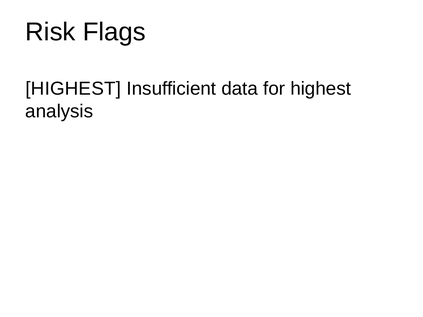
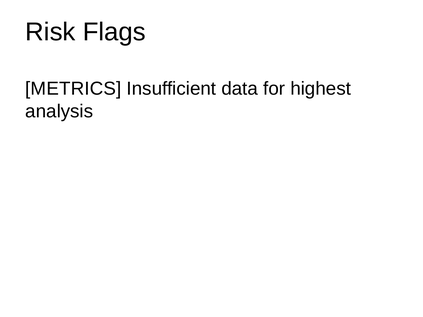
HIGHEST: HIGHEST -> METRICS (73, 89)
